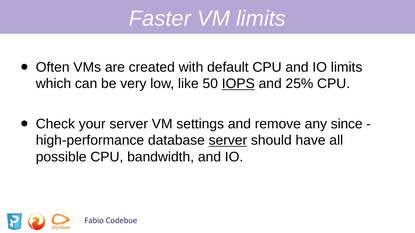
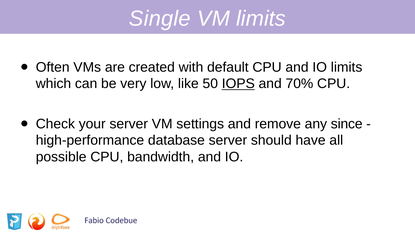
Faster: Faster -> Single (160, 19)
25%: 25% -> 70% (299, 84)
server underline: present -> none (228, 141)
